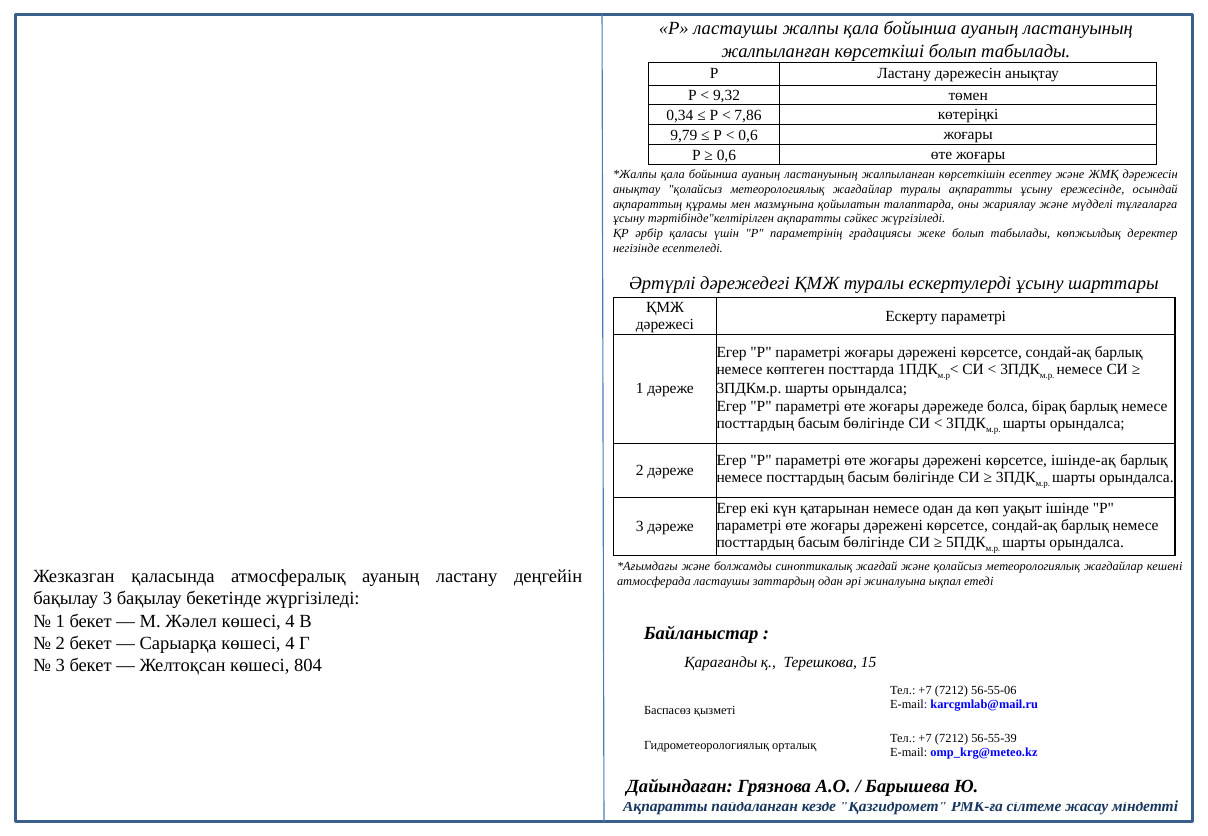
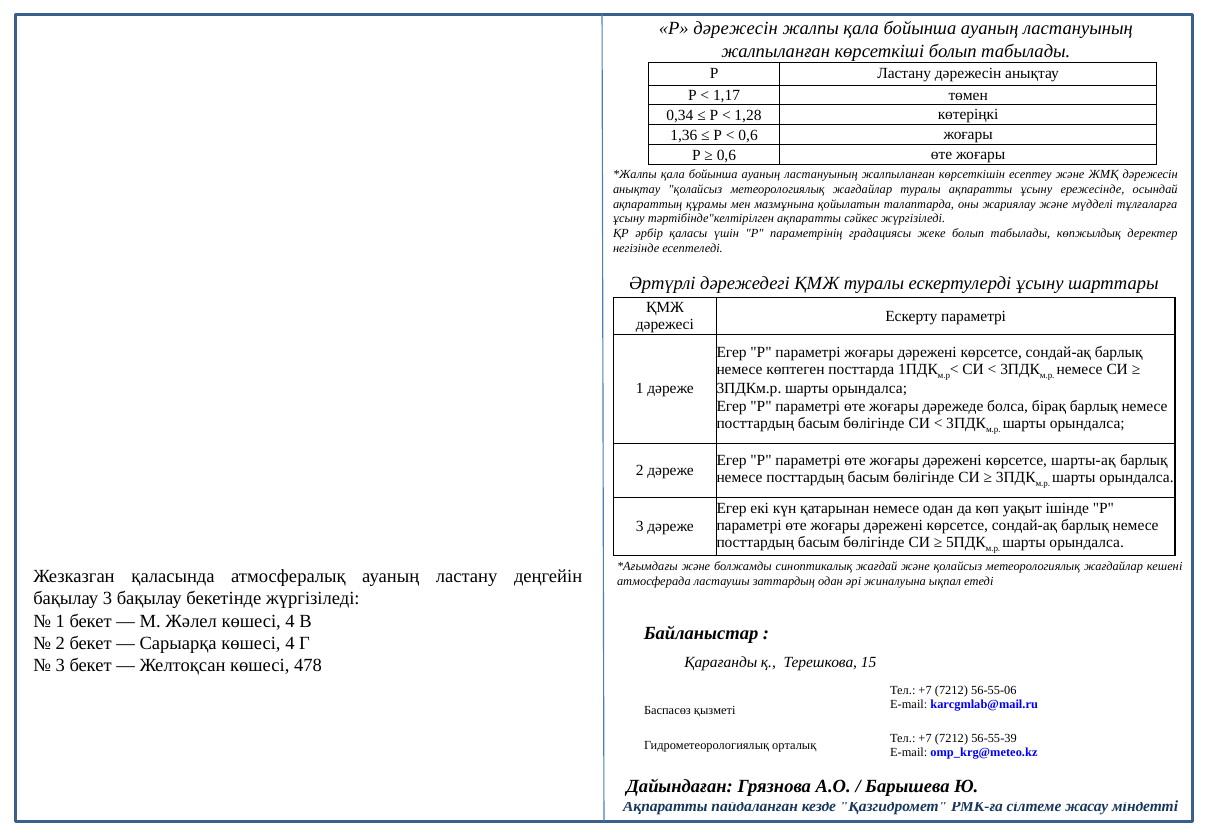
Р ластаушы: ластаушы -> дәрежесін (736, 29)
9,32: 9,32 -> 1,17 (727, 96)
7,86: 7,86 -> 1,28 (748, 116)
9,79: 9,79 -> 1,36 (684, 135)
ішінде-ақ: ішінде-ақ -> шарты-ақ (1083, 460)
804: 804 -> 478 (308, 666)
